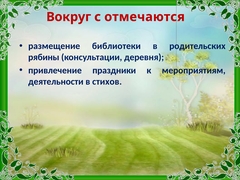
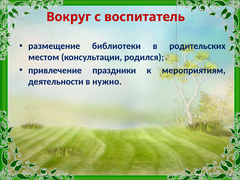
отмечаются: отмечаются -> воспитатель (145, 17)
рябины: рябины -> местом (44, 57)
деревня: деревня -> родился (144, 57)
стихов: стихов -> нужно (107, 82)
